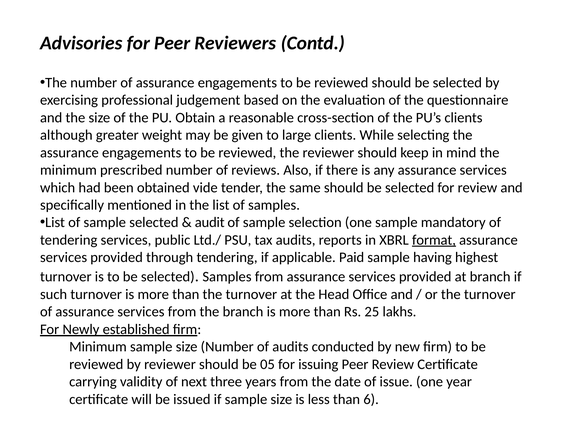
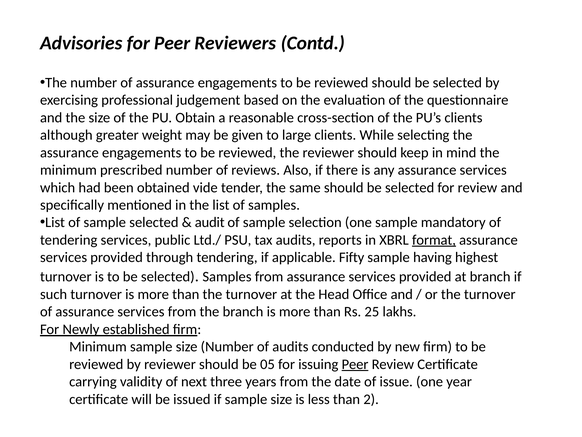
Paid: Paid -> Fifty (352, 257)
Peer underline: none -> present (355, 364)
6: 6 -> 2 (371, 399)
